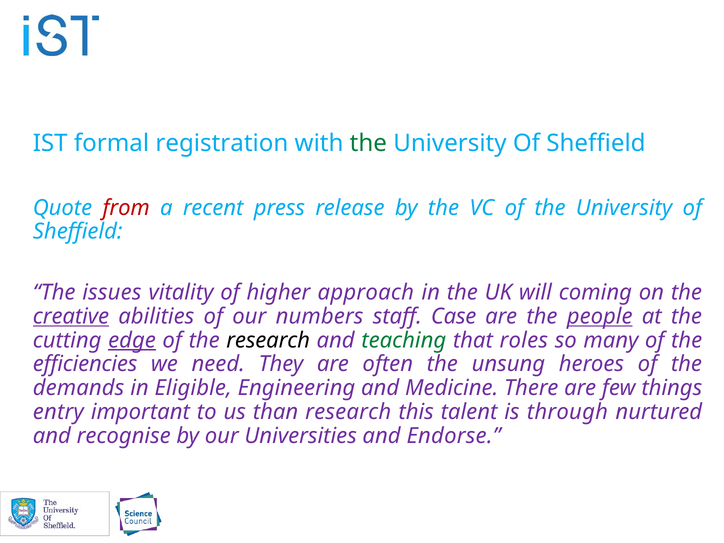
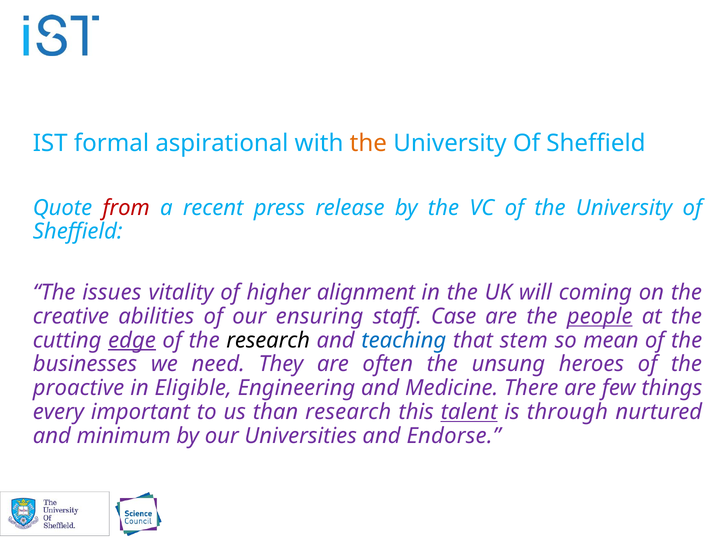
registration: registration -> aspirational (222, 143)
the colour: green -> orange (368, 143)
approach: approach -> alignment (366, 293)
creative underline: present -> none (71, 316)
numbers: numbers -> ensuring (319, 316)
teaching colour: green -> blue (404, 340)
roles: roles -> stem (524, 340)
many: many -> mean (611, 340)
efficiencies: efficiencies -> businesses (85, 364)
demands: demands -> proactive (79, 388)
entry: entry -> every (58, 412)
talent underline: none -> present (469, 412)
recognise: recognise -> minimum (124, 436)
